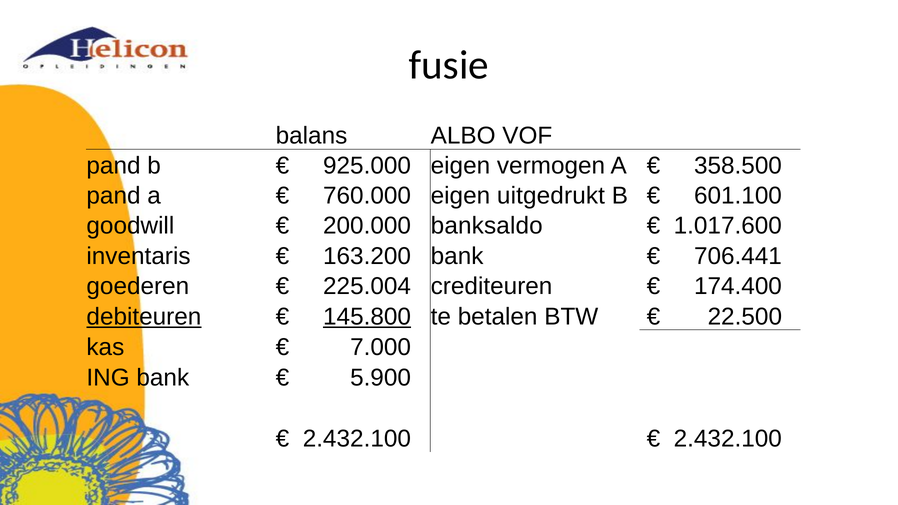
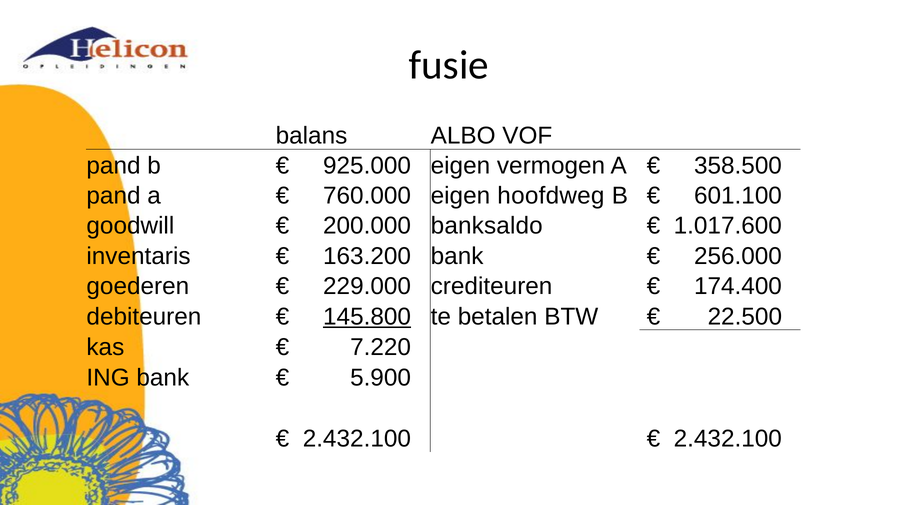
uitgedrukt: uitgedrukt -> hoofdweg (551, 196)
706.441: 706.441 -> 256.000 (738, 256)
225.004: 225.004 -> 229.000 (367, 286)
debiteuren underline: present -> none (144, 317)
7.000: 7.000 -> 7.220 (381, 347)
